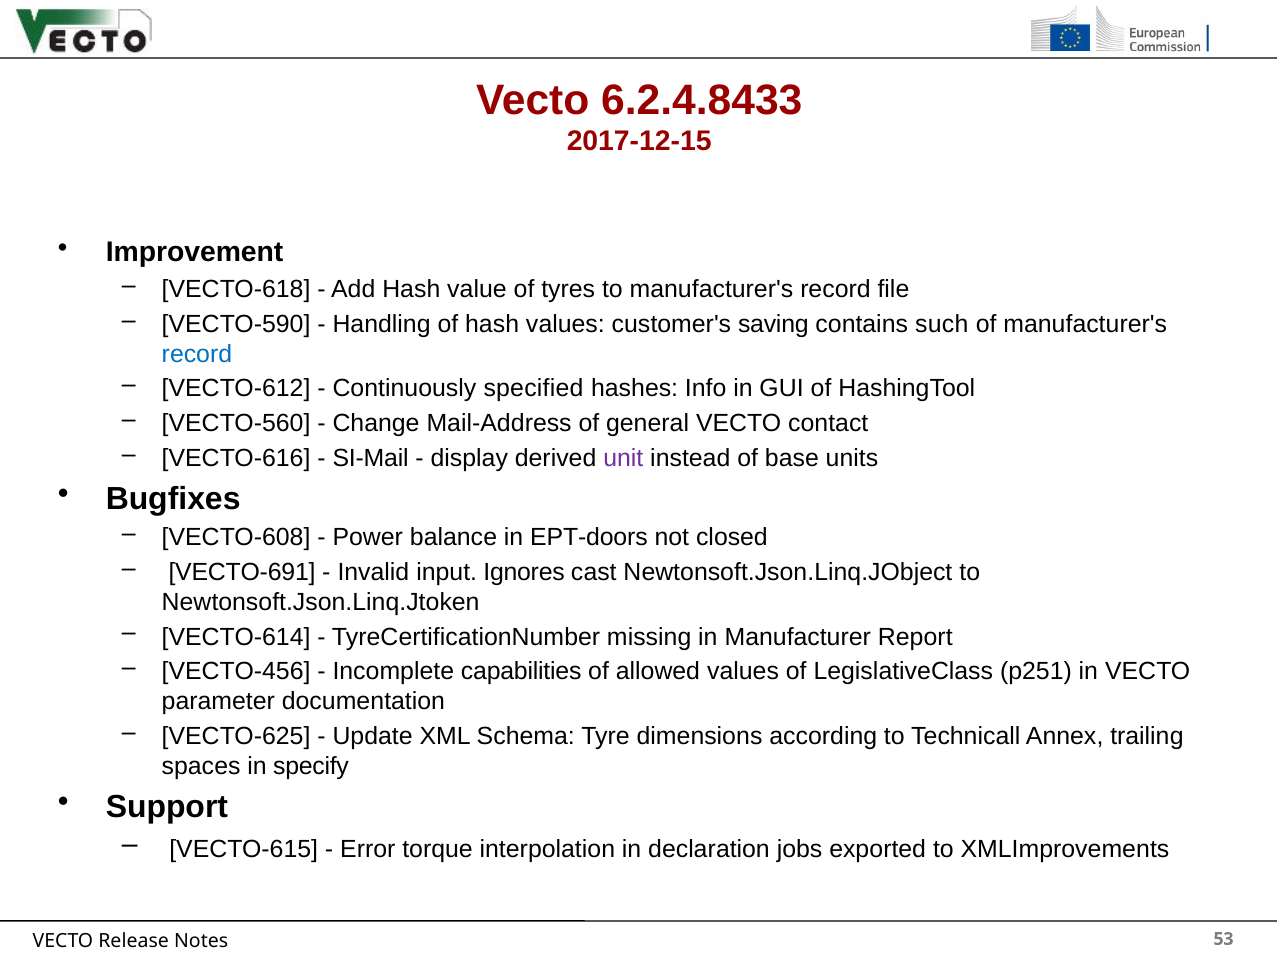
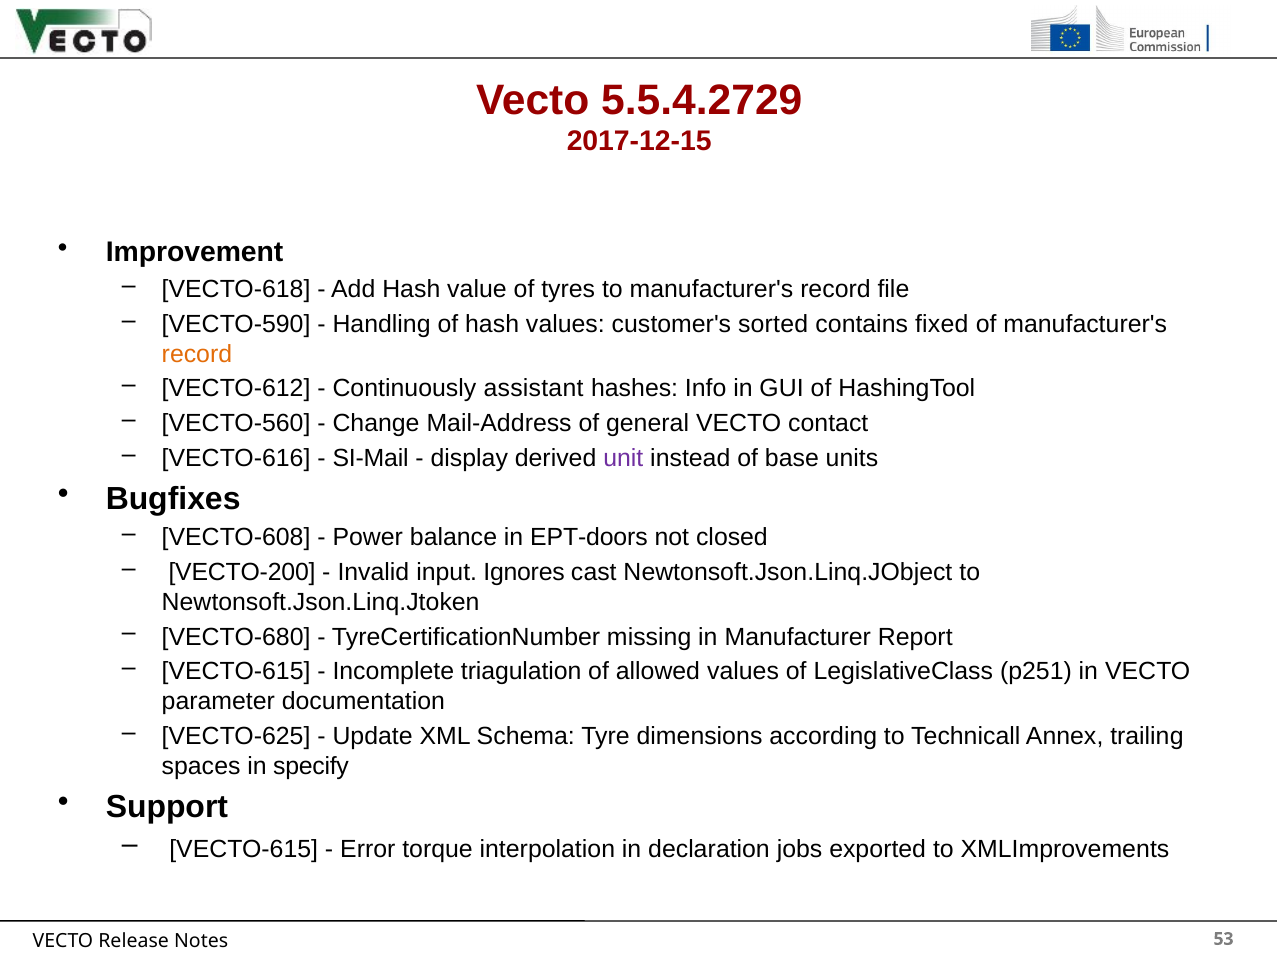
6.2.4.8433: 6.2.4.8433 -> 5.5.4.2729 (702, 100)
saving: saving -> sorted (773, 324)
such: such -> fixed (942, 324)
record colour: blue -> orange (197, 354)
specified: specified -> assistant (534, 389)
VECTO-691: VECTO-691 -> VECTO-200 (242, 573)
VECTO-614: VECTO-614 -> VECTO-680 (236, 637)
VECTO-456: VECTO-456 -> VECTO-615 (236, 672)
capabilities: capabilities -> triagulation (521, 672)
